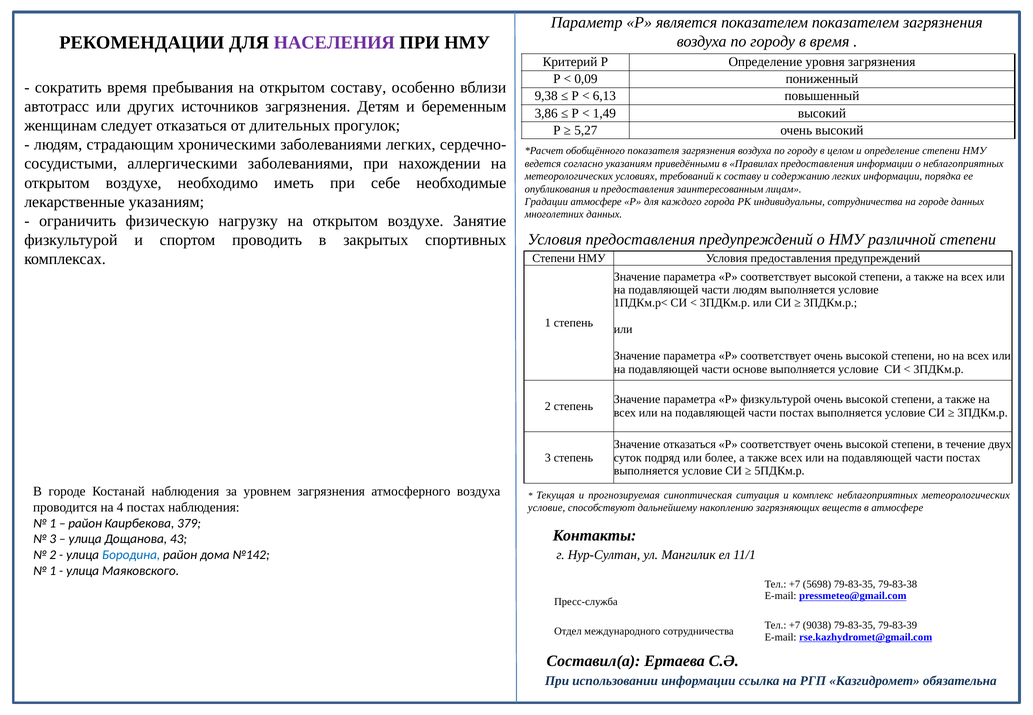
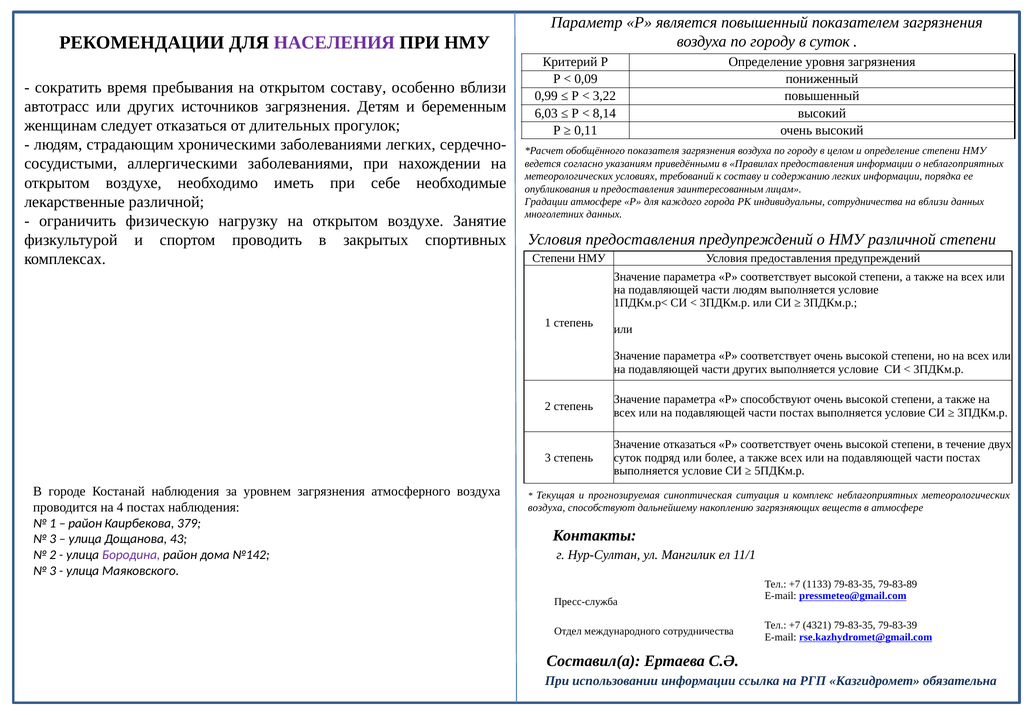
является показателем: показателем -> повышенный (765, 22)
в время: время -> суток (830, 41)
9,38: 9,38 -> 0,99 (546, 96)
6,13: 6,13 -> 3,22 (604, 96)
3,86: 3,86 -> 6,03 (546, 113)
1,49: 1,49 -> 8,14 (604, 113)
5,27: 5,27 -> 0,11 (586, 130)
лекарственные указаниям: указаниям -> различной (166, 202)
на городе: городе -> вблизи (933, 202)
части основе: основе -> других (750, 369)
Р физкультурой: физкультурой -> способствуют (776, 400)
условие: условие -> воздуха (547, 508)
Бородина colour: blue -> purple (131, 555)
1: 1 -> 3 (53, 571)
5698: 5698 -> 1133 (817, 584)
79-83-38: 79-83-38 -> 79-83-89 (898, 584)
9038: 9038 -> 4321 (817, 625)
